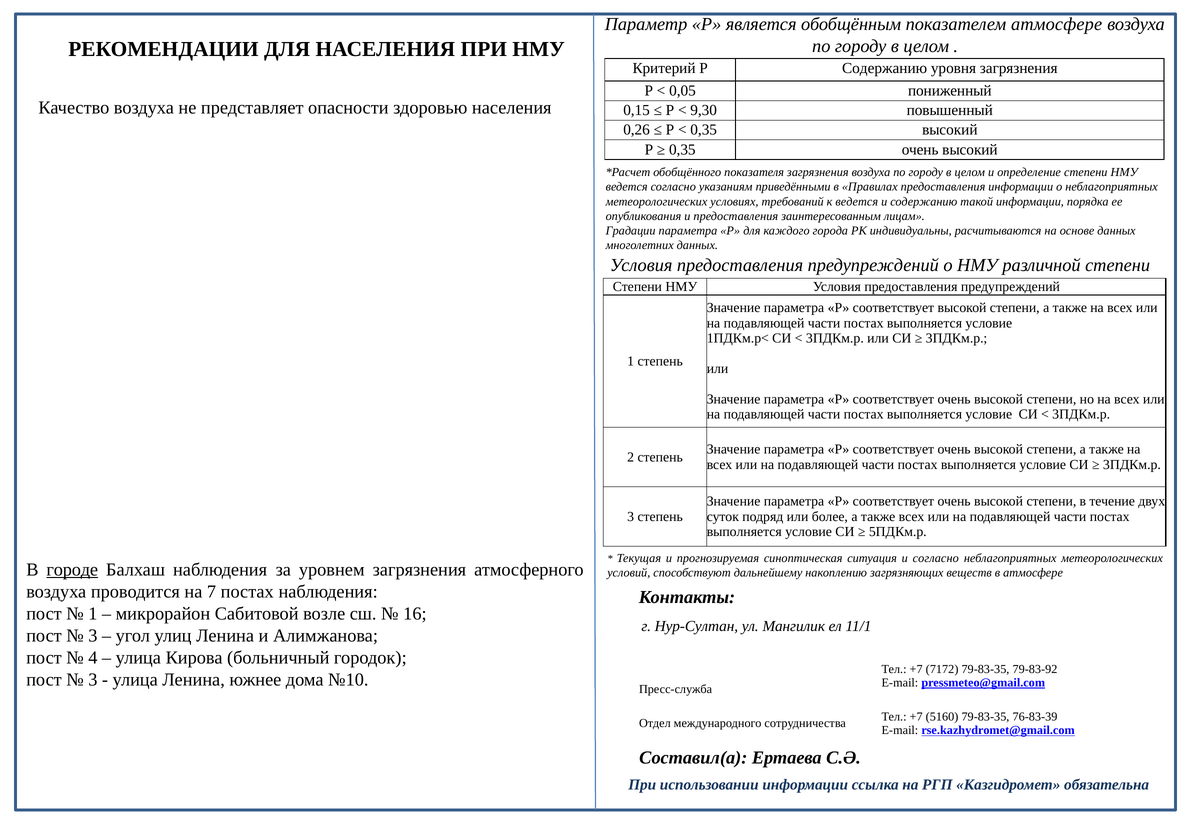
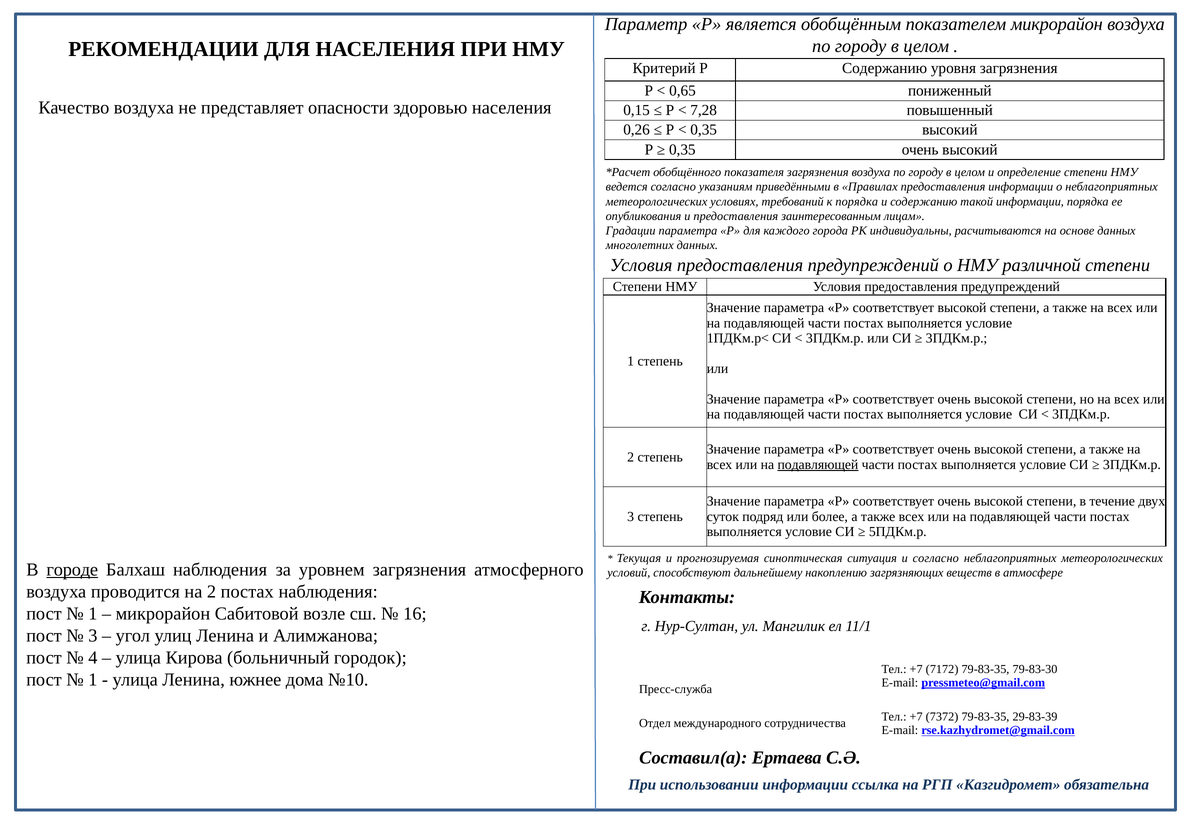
показателем атмосфере: атмосфере -> микрорайон (1057, 24)
0,05: 0,05 -> 0,65 (682, 91)
9,30: 9,30 -> 7,28 (704, 110)
к ведется: ведется -> порядка (857, 202)
подавляющей underline: none -> present (818, 465)
на 7: 7 -> 2 (212, 592)
79-83-92: 79-83-92 -> 79-83-30 (1035, 670)
3: 3 -> 1 (93, 680)
5160: 5160 -> 7372 (942, 717)
76-83-39: 76-83-39 -> 29-83-39 (1035, 717)
